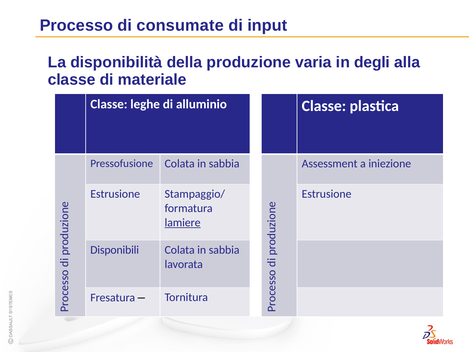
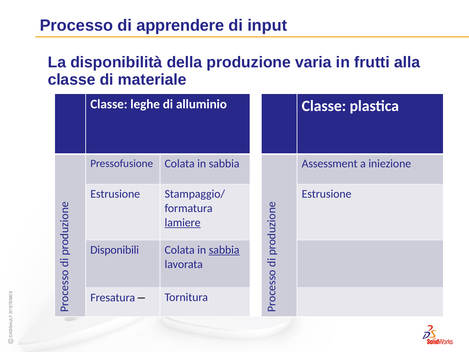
consumate: consumate -> apprendere (180, 26)
degli: degli -> frutti (372, 62)
sabbia underline: none -> present (224, 250)
